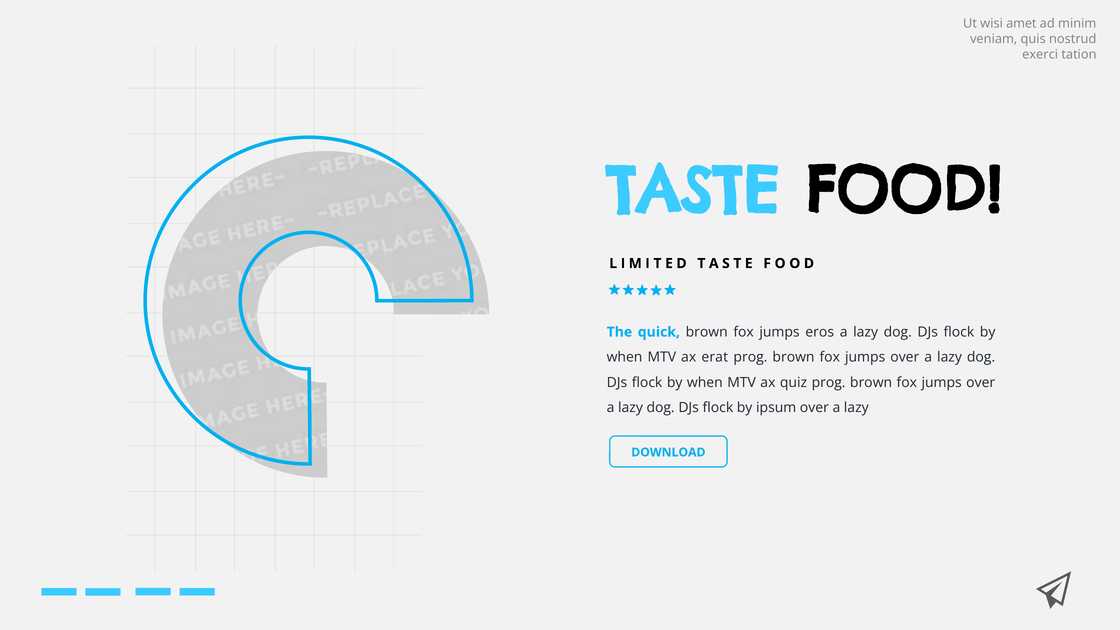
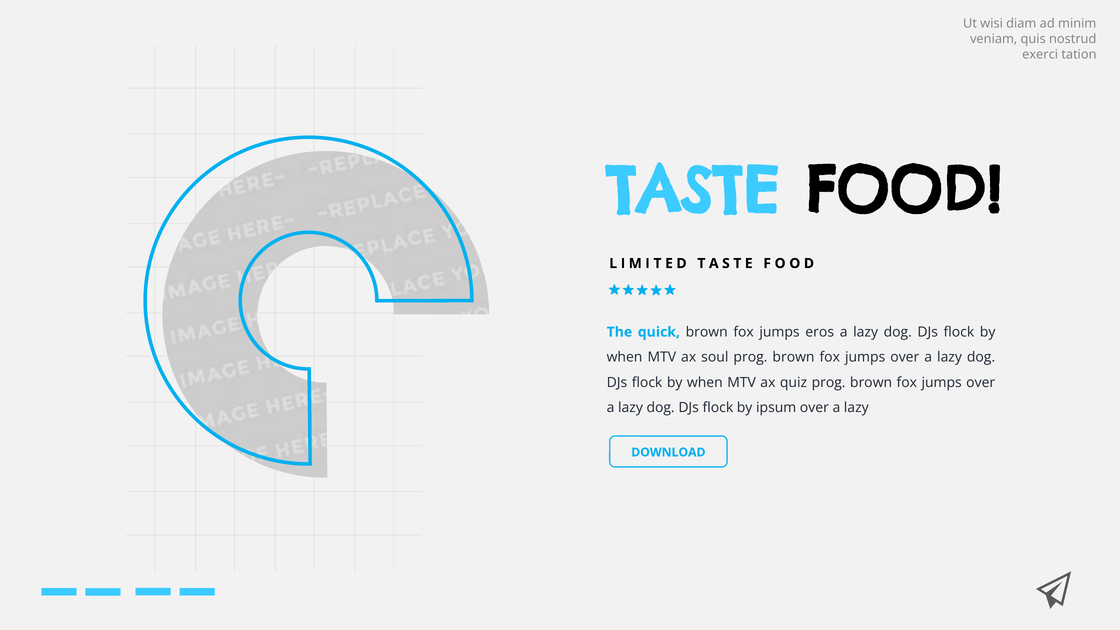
amet: amet -> diam (1021, 24)
erat: erat -> soul (715, 357)
